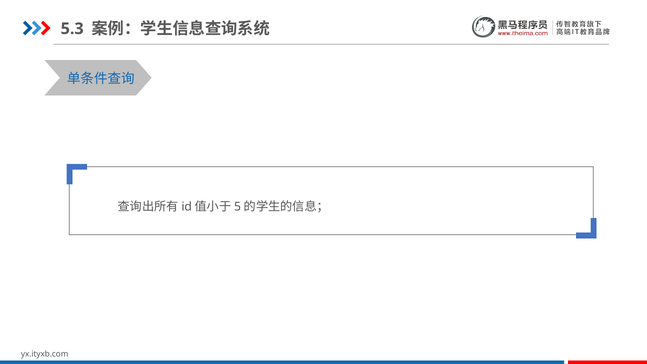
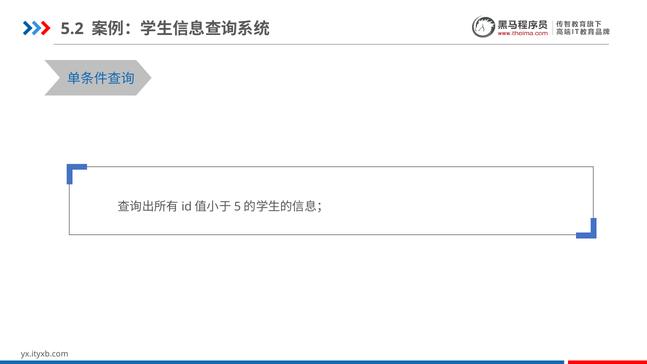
5.3: 5.3 -> 5.2 (72, 29)
